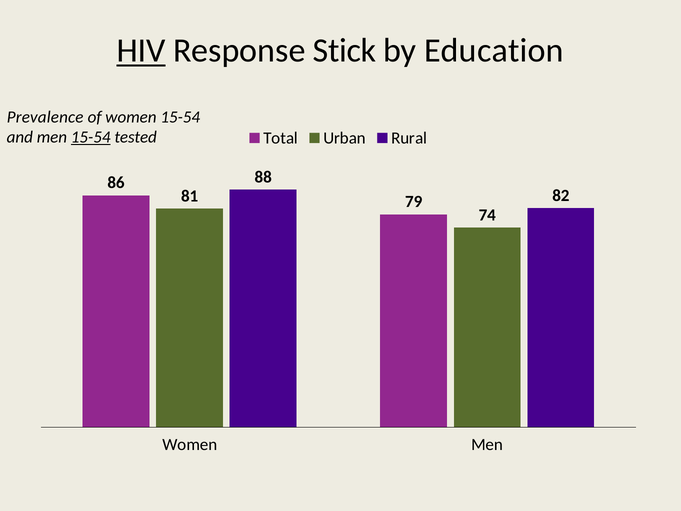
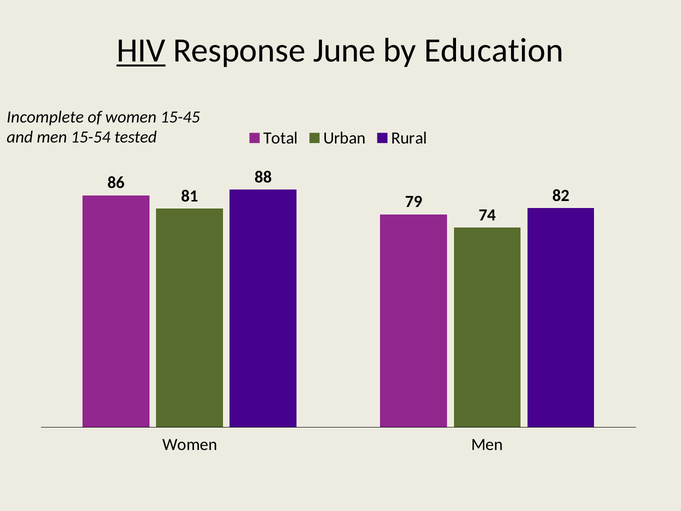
Stick: Stick -> June (345, 51)
Prevalence: Prevalence -> Incomplete (45, 117)
women 15-54: 15-54 -> 15-45 (180, 117)
15-54 underline: present -> none (91, 137)
